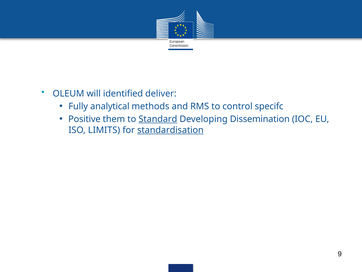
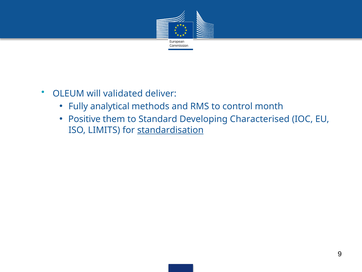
identified: identified -> validated (123, 94)
specifc: specifc -> month (269, 106)
Standard underline: present -> none (158, 119)
Dissemination: Dissemination -> Characterised (260, 119)
